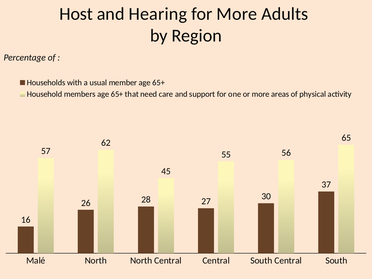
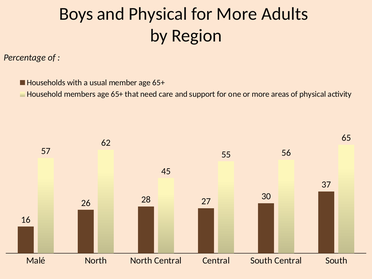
Host: Host -> Boys (76, 14)
and Hearing: Hearing -> Physical (158, 14)
